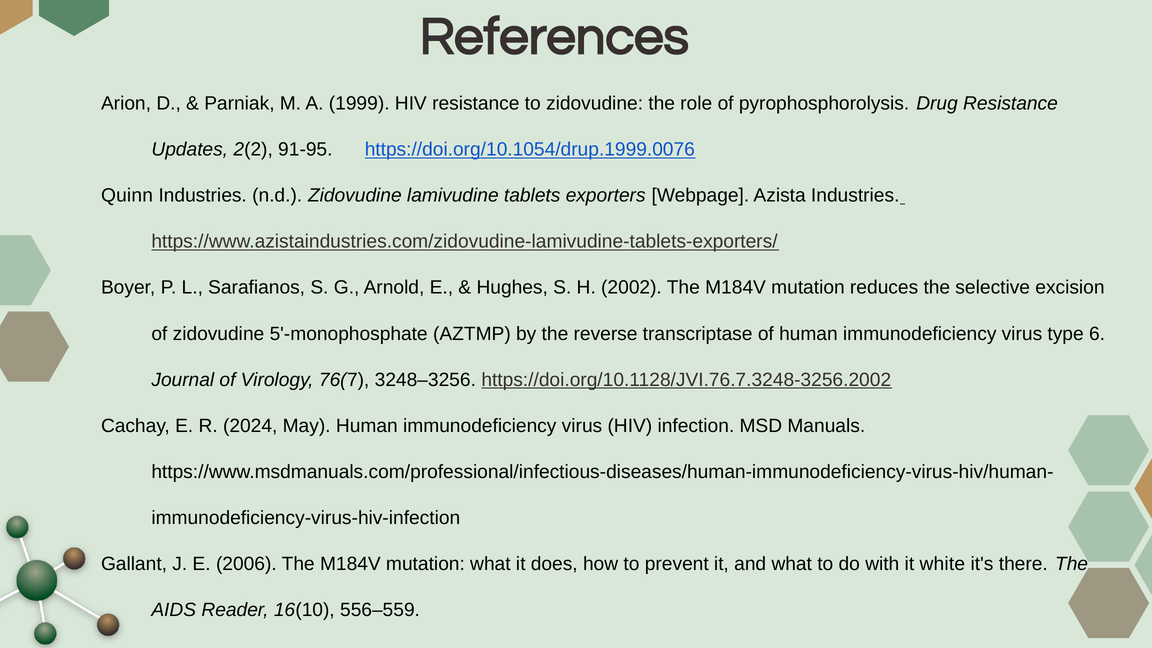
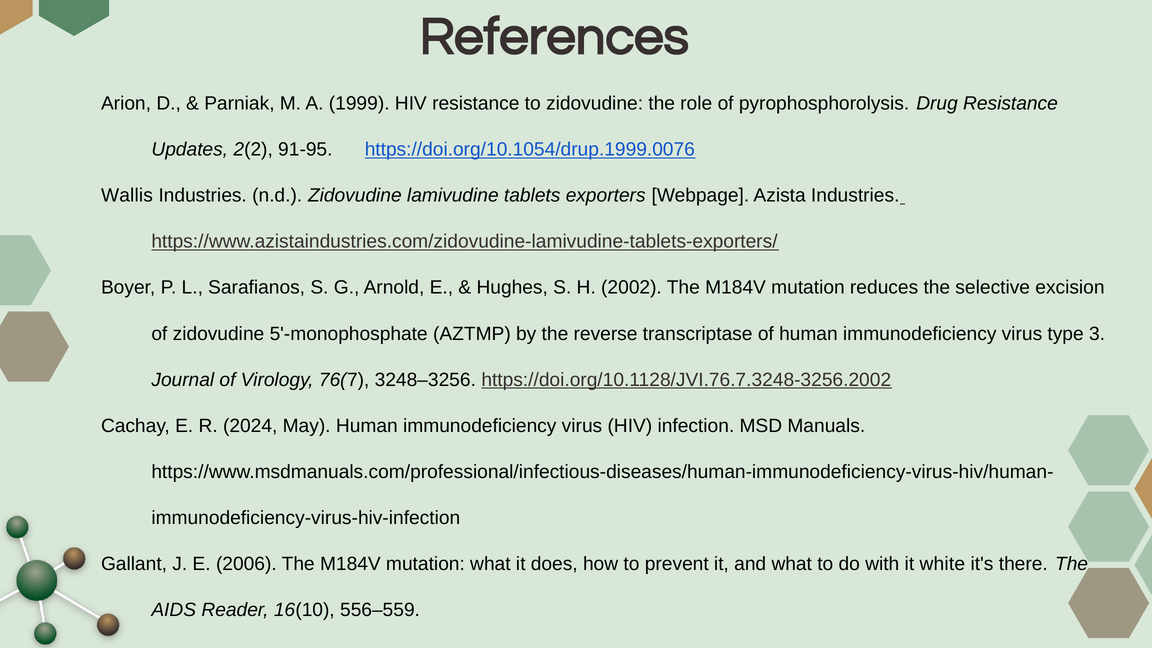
Quinn: Quinn -> Wallis (127, 195)
6: 6 -> 3 (1097, 334)
